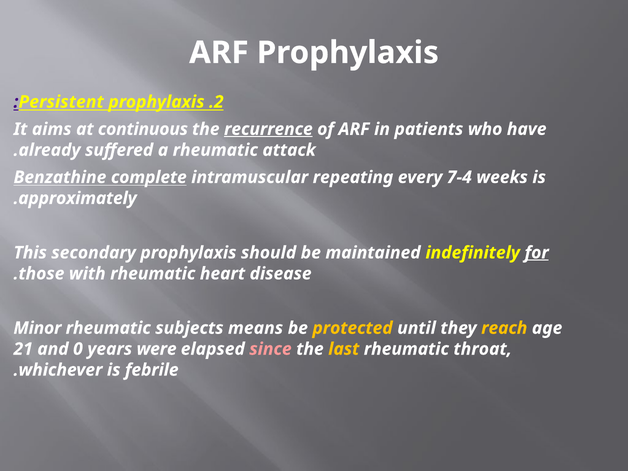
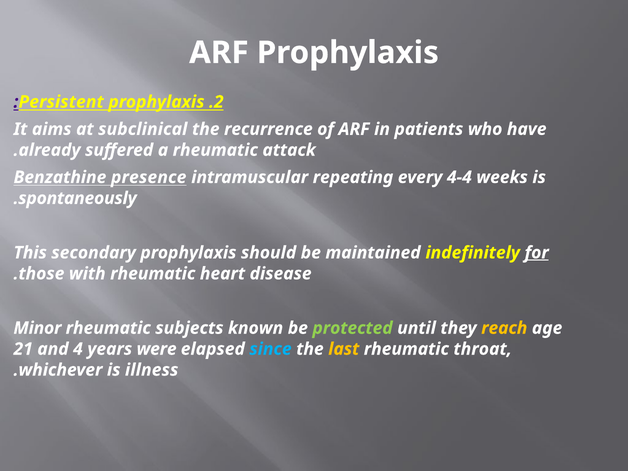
continuous: continuous -> subclinical (143, 129)
recurrence underline: present -> none (268, 129)
complete: complete -> presence (149, 177)
7-4: 7-4 -> 4-4 (459, 177)
approximately: approximately -> spontaneously (77, 198)
means: means -> known (256, 328)
protected colour: yellow -> light green (353, 328)
0: 0 -> 4 (78, 349)
since colour: pink -> light blue (271, 349)
febrile: febrile -> illness (152, 370)
